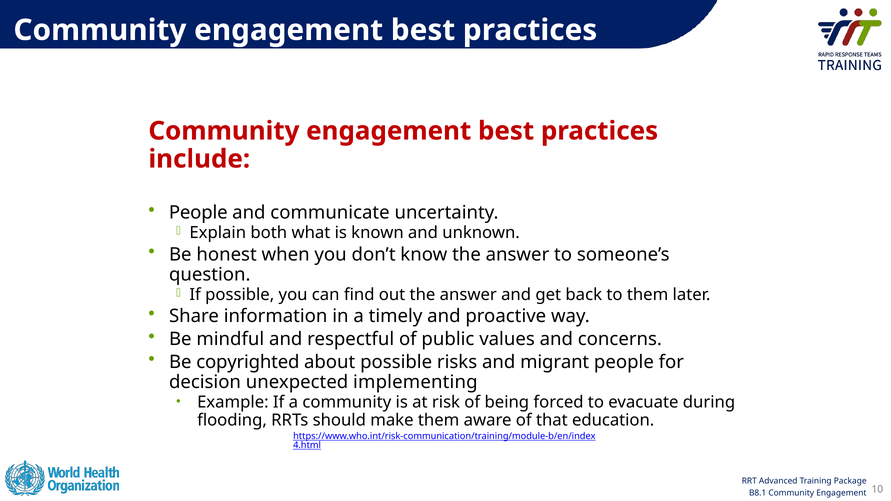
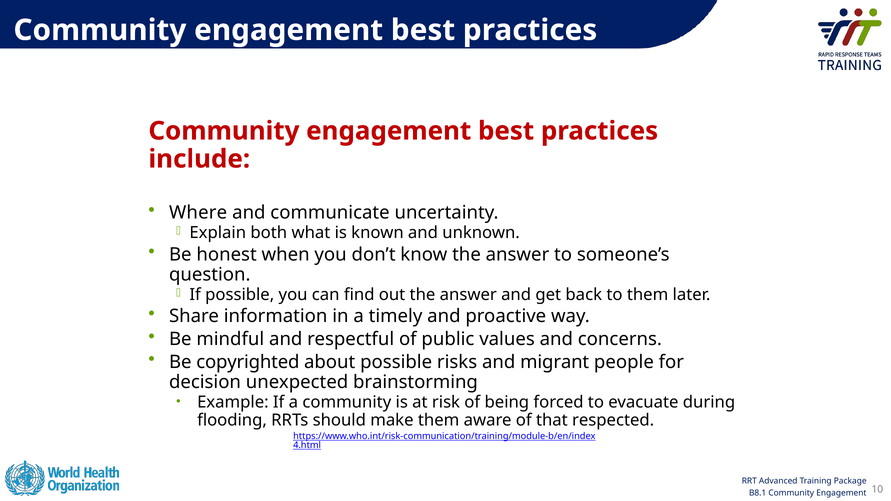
People: People -> Where (198, 213)
implementing: implementing -> brainstorming (415, 382)
education: education -> respected (613, 420)
